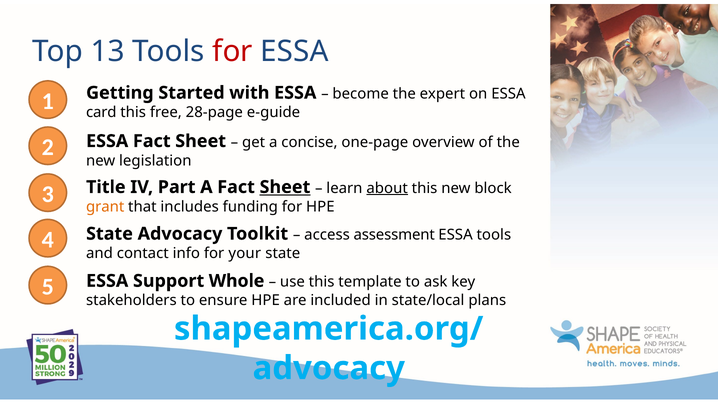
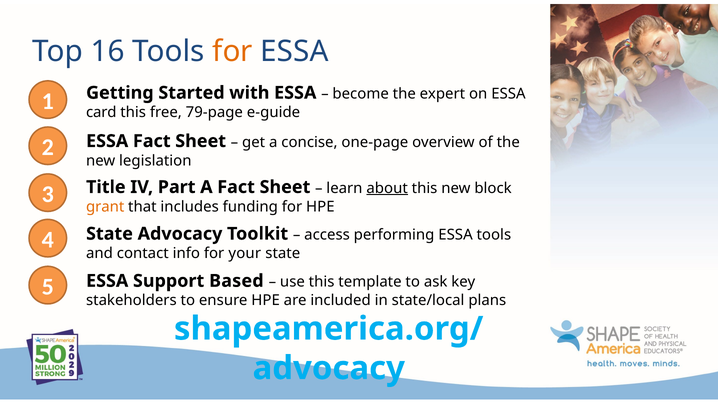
13: 13 -> 16 (108, 51)
for colour: red -> orange (233, 51)
28-page: 28-page -> 79-page (214, 112)
Sheet underline: present -> none (285, 187)
assessment: assessment -> performing (394, 235)
Whole: Whole -> Based (236, 281)
